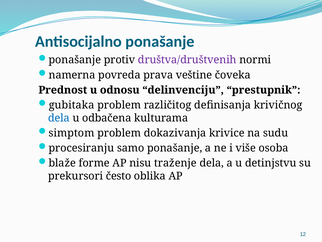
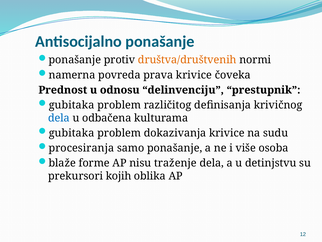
društva/društvenih colour: purple -> orange (187, 60)
prava veštine: veštine -> krivice (194, 75)
simptom: simptom -> gubitaka (72, 133)
procesiranju: procesiranju -> procesiranja (81, 148)
često: često -> kojih (119, 176)
